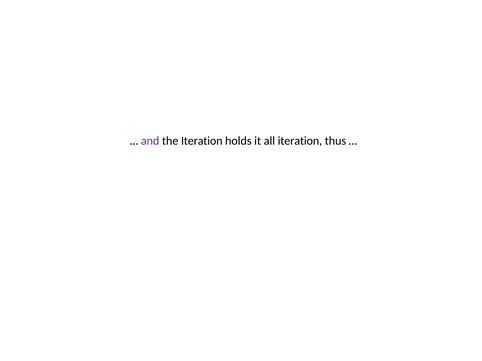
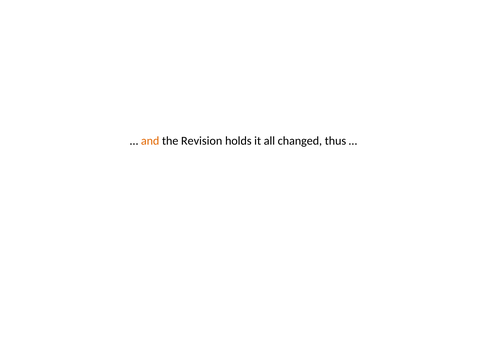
and colour: purple -> orange (150, 141)
the Iteration: Iteration -> Revision (202, 141)
all iteration: iteration -> changed (300, 141)
